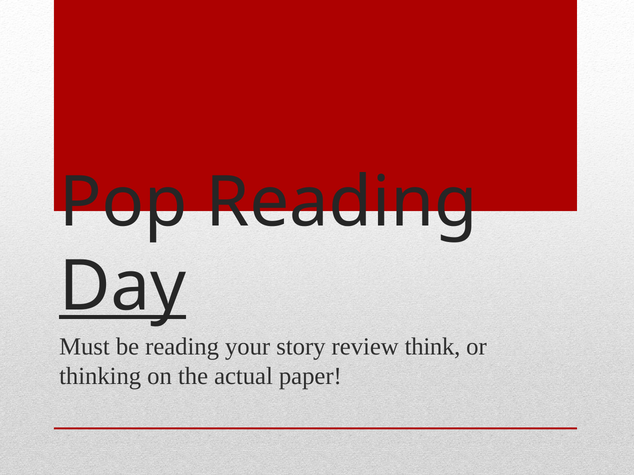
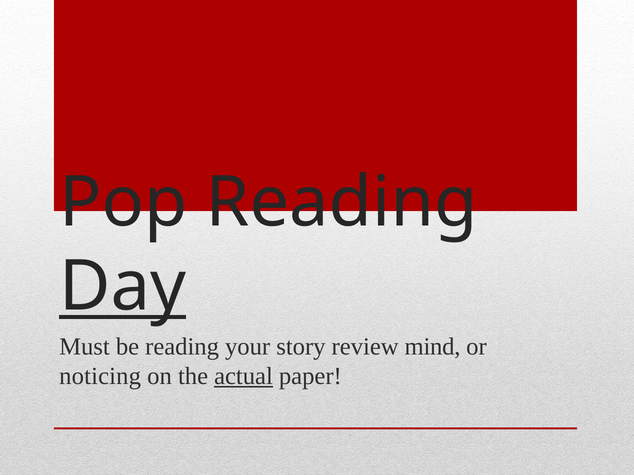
think: think -> mind (433, 347)
thinking: thinking -> noticing (100, 377)
actual underline: none -> present (244, 377)
